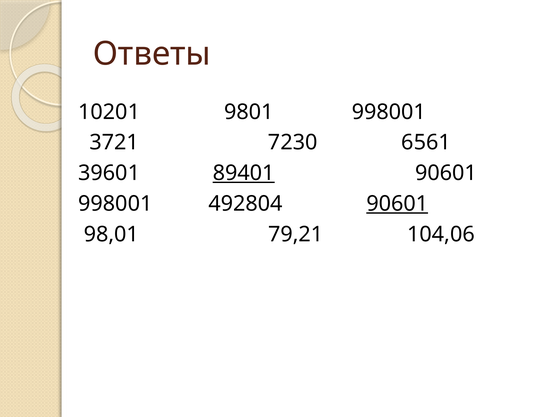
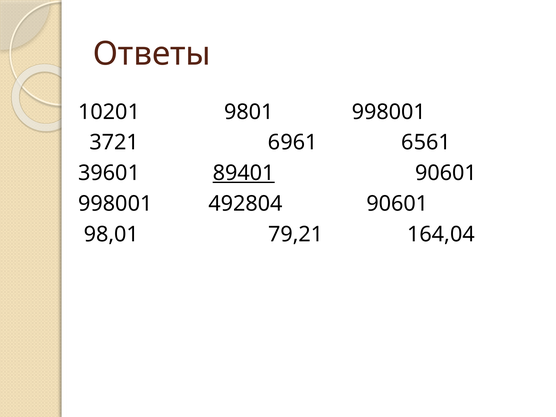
7230: 7230 -> 6961 (293, 142)
90601 underline: present -> none (397, 204)
104,06: 104,06 -> 164,04 (441, 234)
